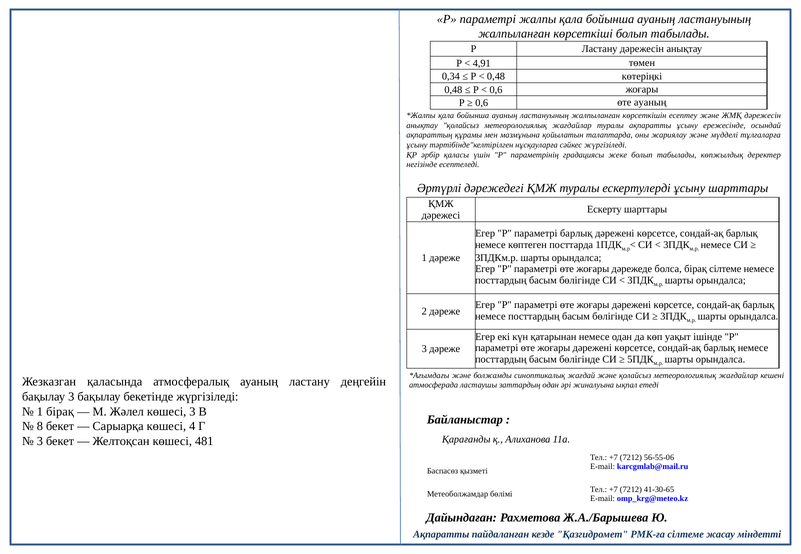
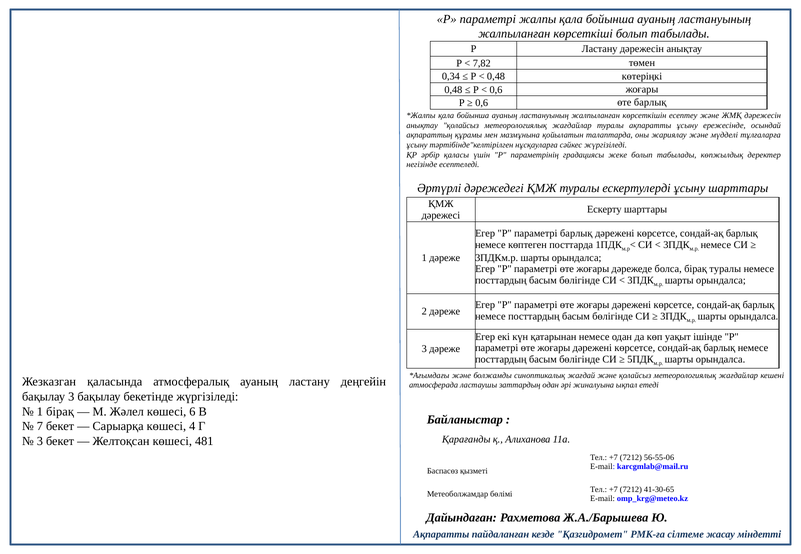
4,91: 4,91 -> 7,82 (482, 63)
өте ауаның: ауаның -> барлық (650, 103)
бірақ сілтеме: сілтеме -> туралы (725, 269)
көшесі 3: 3 -> 6 (192, 412)
8: 8 -> 7 (40, 427)
